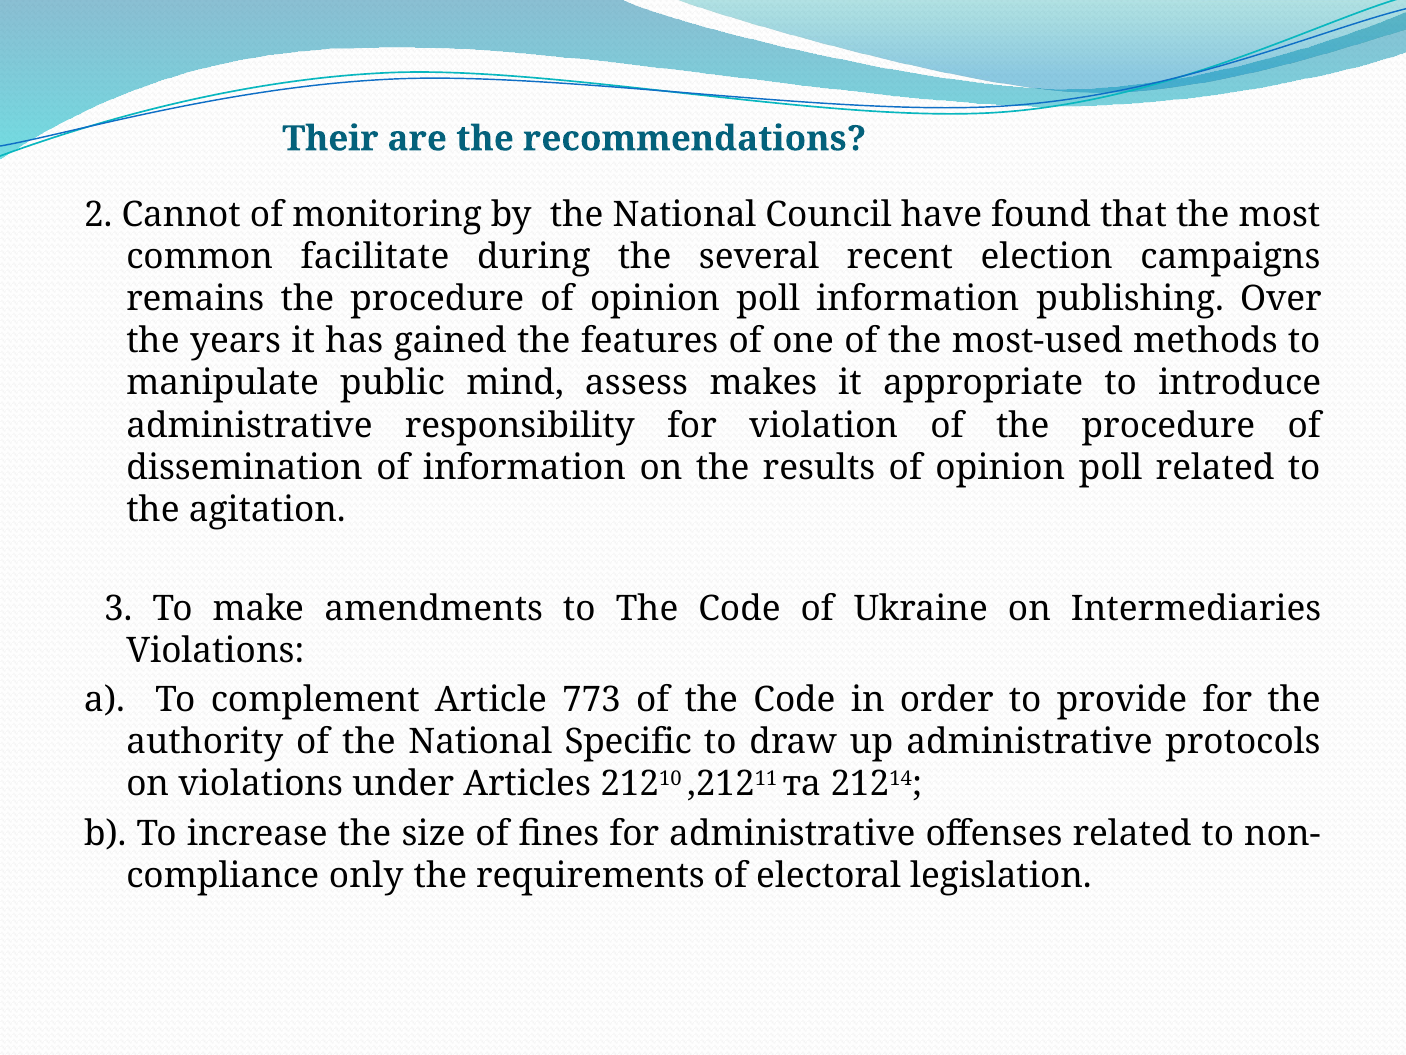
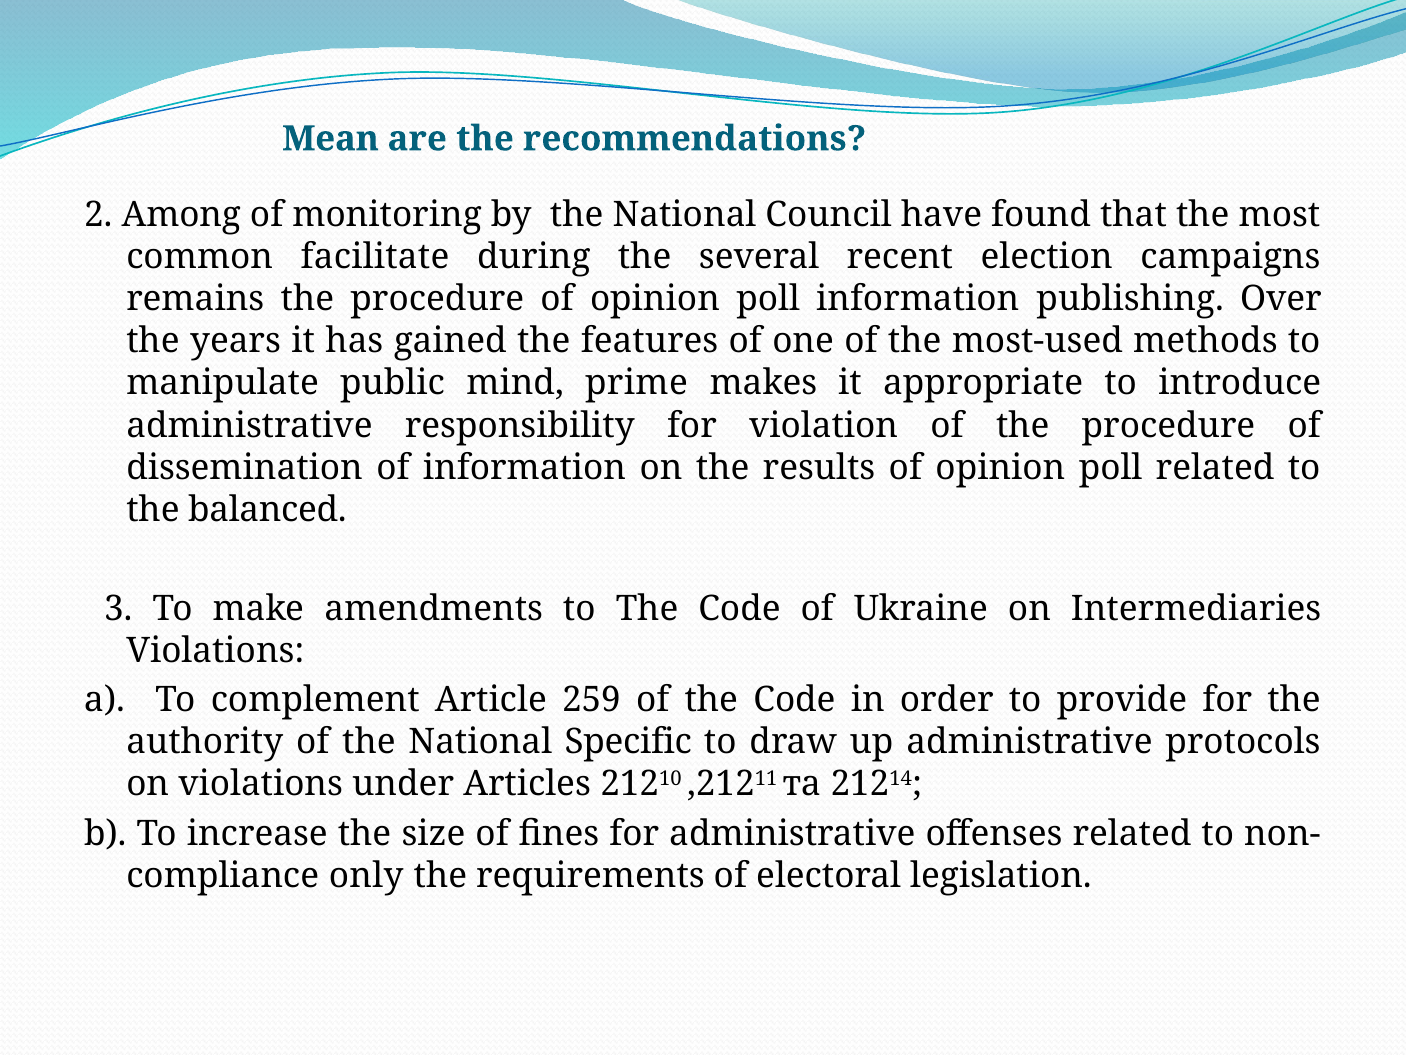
Their: Their -> Mean (331, 139)
Cannot: Cannot -> Among (181, 214)
assess: assess -> prime (636, 383)
agitation: agitation -> balanced (267, 510)
773: 773 -> 259 (591, 700)
